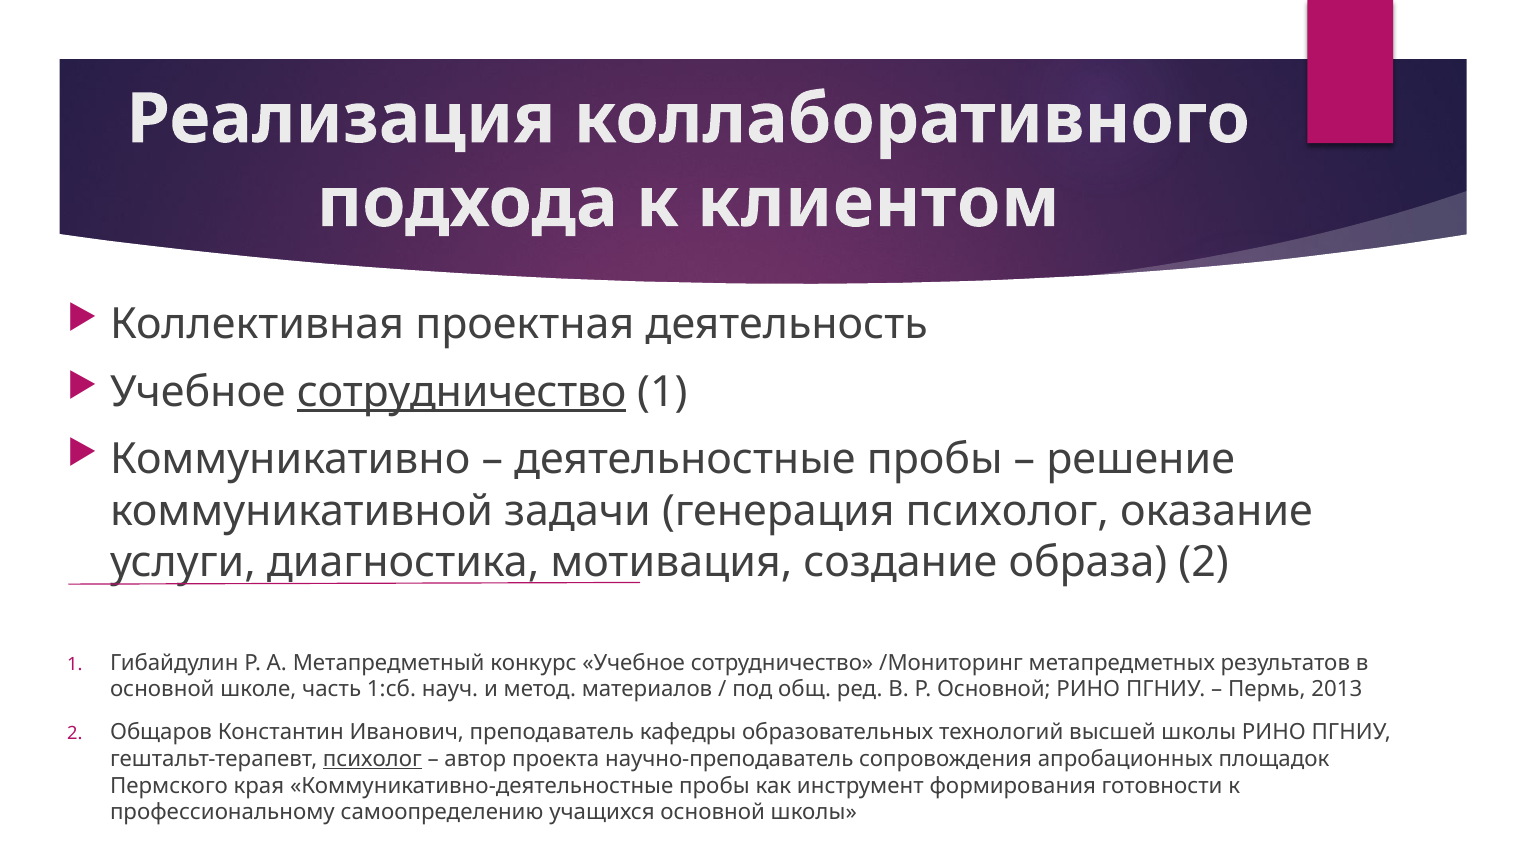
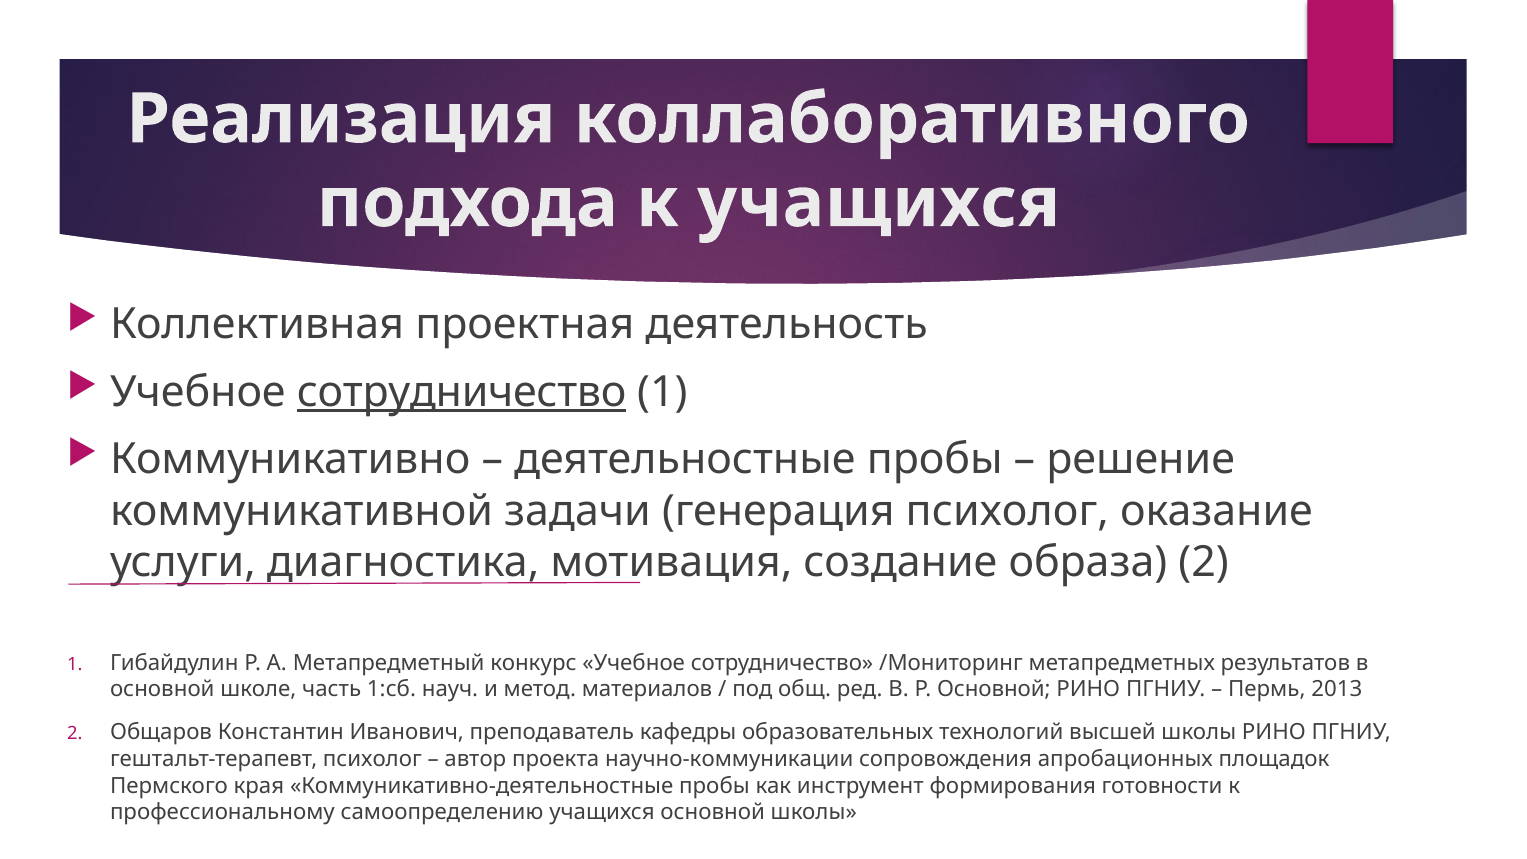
к клиентом: клиентом -> учащихся (879, 203)
психолог underline: present -> none (372, 759)
научно-преподаватель: научно-преподаватель -> научно-коммуникации (729, 759)
